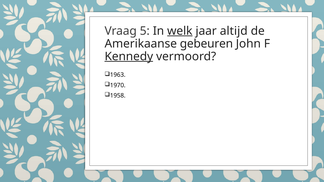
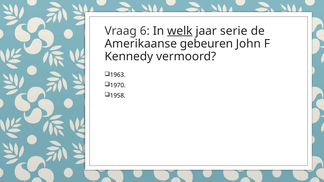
5: 5 -> 6 (145, 31)
altijd: altijd -> serie (234, 31)
Kennedy underline: present -> none (129, 56)
